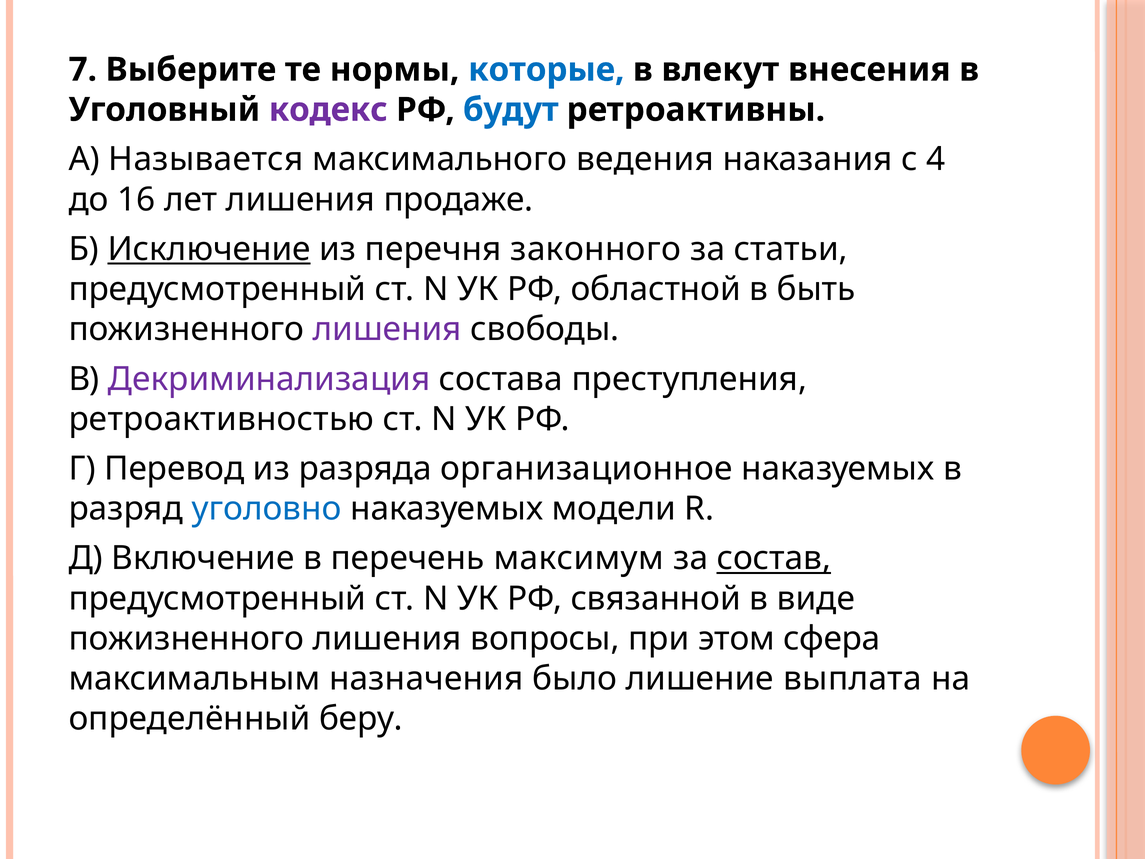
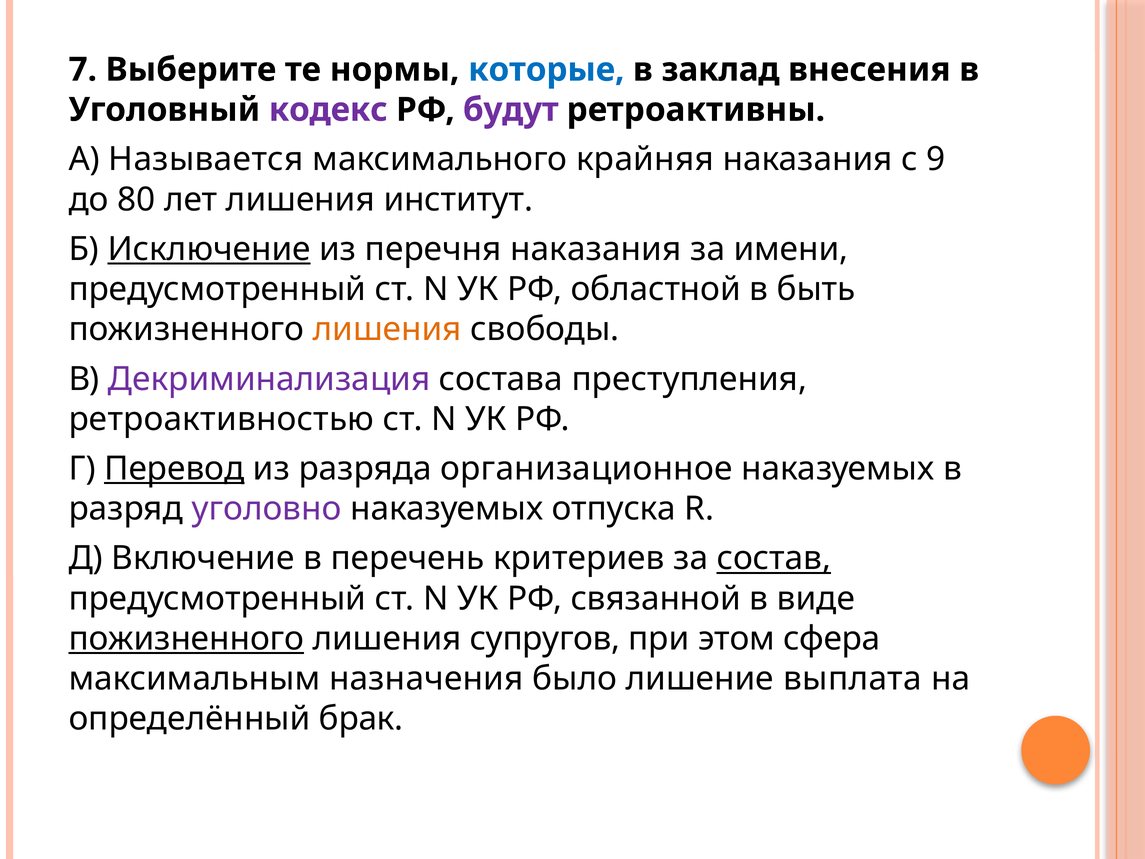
влекут: влекут -> заклад (721, 70)
будут colour: blue -> purple (511, 110)
ведения: ведения -> крайняя (645, 159)
4: 4 -> 9 (936, 159)
16: 16 -> 80 (136, 199)
продаже: продаже -> институт (458, 199)
перечня законного: законного -> наказания (596, 249)
статьи: статьи -> имени (791, 249)
лишения colour: purple -> orange (387, 329)
Перевод underline: none -> present (174, 469)
уголовно colour: blue -> purple (267, 509)
модели: модели -> отпуска (614, 509)
максимум: максимум -> критериев (579, 558)
пожизненного underline: none -> present (186, 638)
вопросы: вопросы -> супругов (545, 638)
беру: беру -> брак (361, 719)
